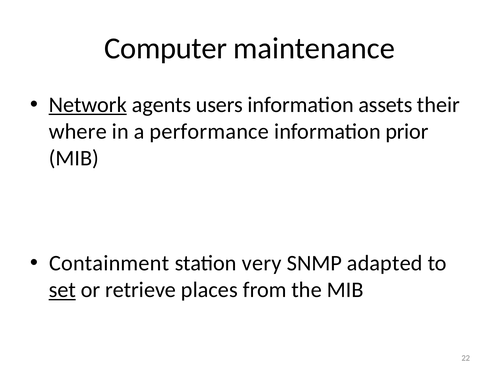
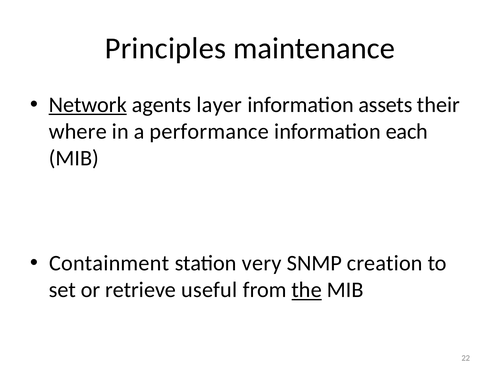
Computer: Computer -> Principles (165, 48)
users: users -> layer (219, 105)
prior: prior -> each (407, 132)
adapted: adapted -> creation (385, 263)
set underline: present -> none (62, 290)
places: places -> useful (209, 290)
the underline: none -> present (307, 290)
